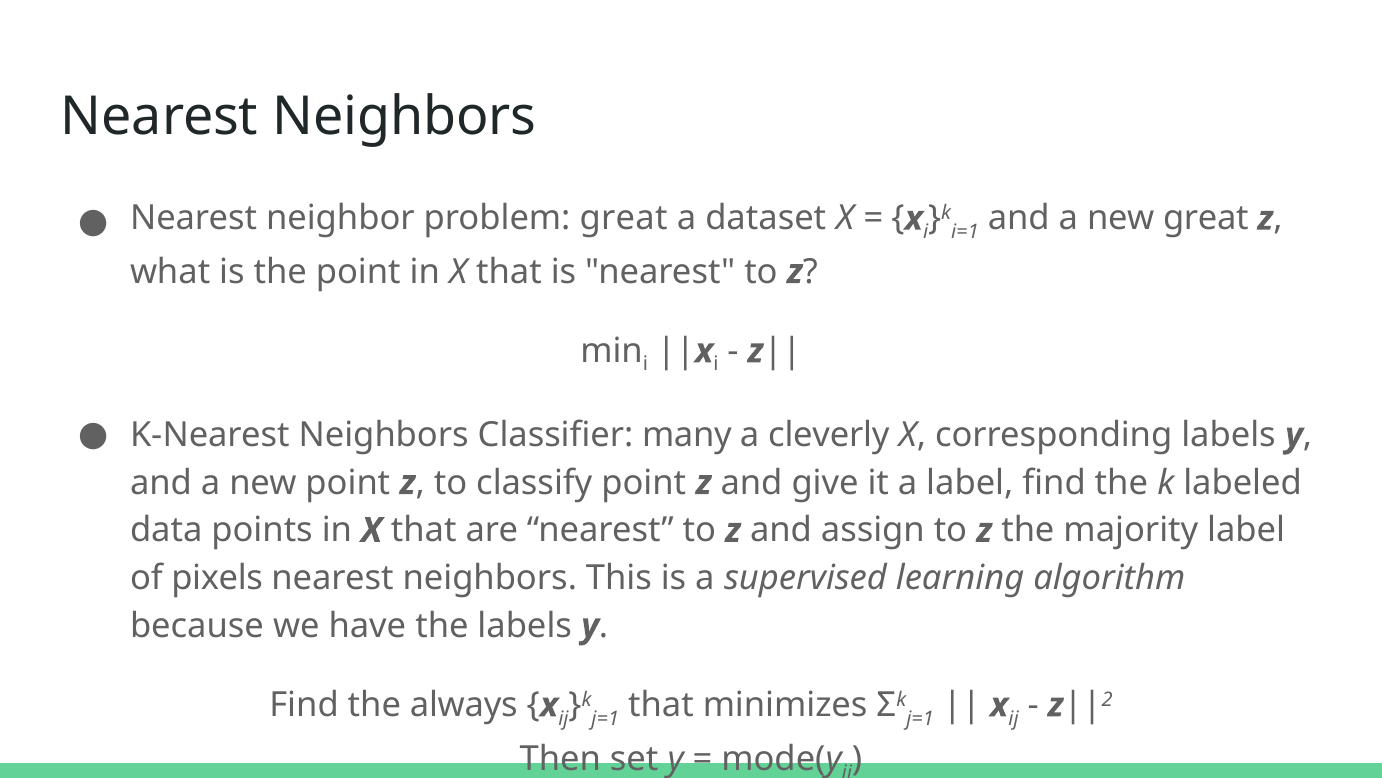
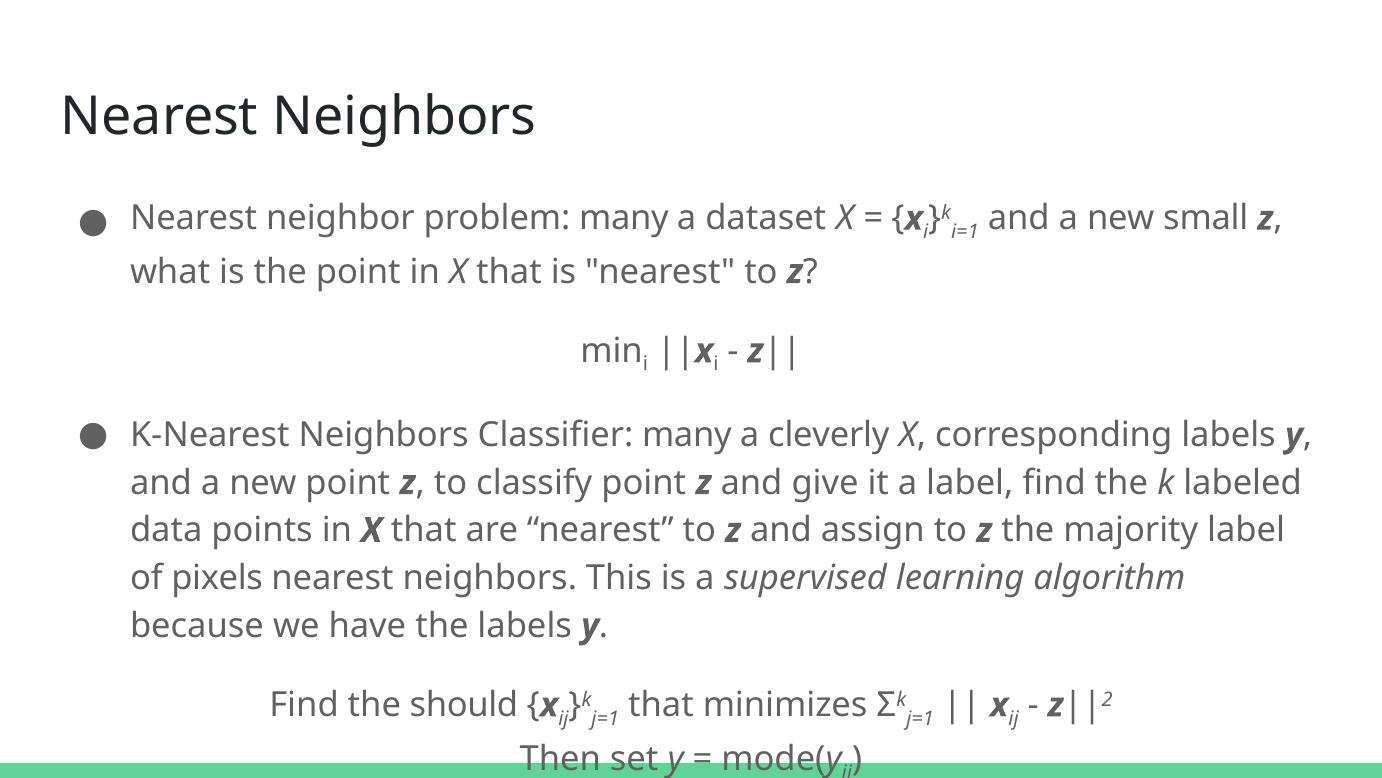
problem great: great -> many (624, 218)
new great: great -> small (1206, 218)
always: always -> should (464, 704)
